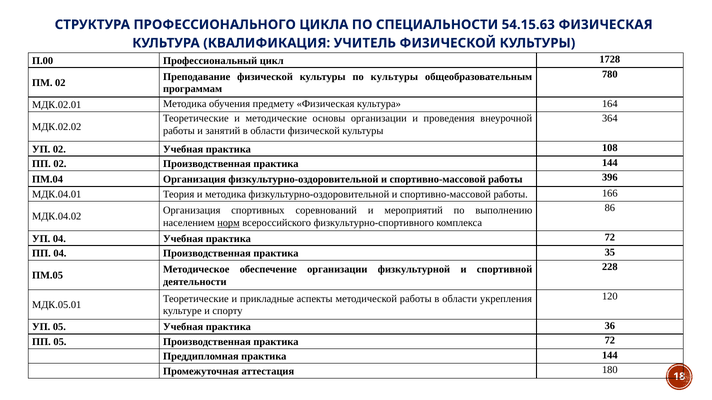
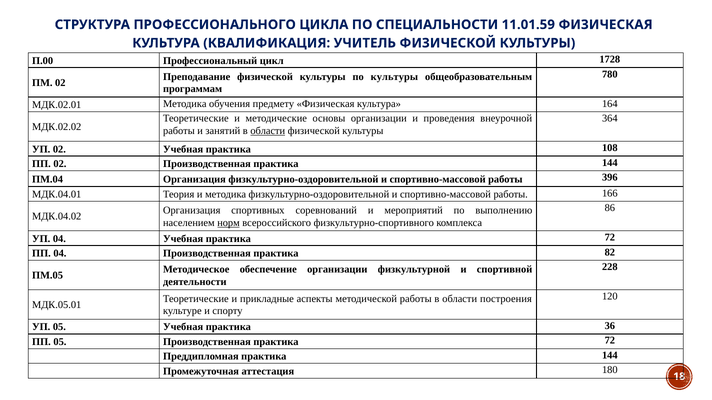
54.15.63: 54.15.63 -> 11.01.59 (528, 25)
области underline: none -> present (268, 131)
35: 35 -> 82 (610, 252)
укрепления: укрепления -> построения (506, 299)
